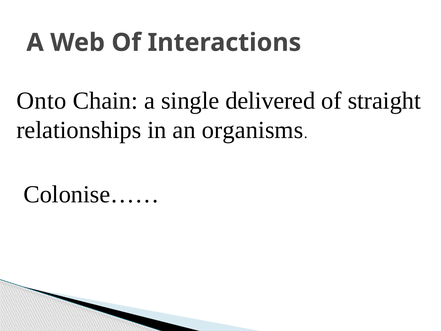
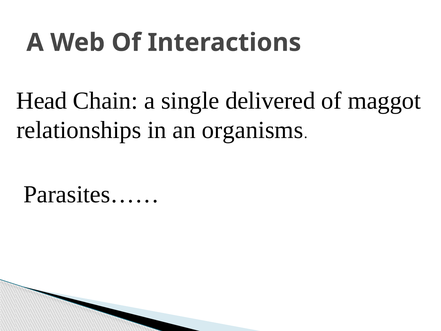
Onto: Onto -> Head (42, 101)
straight: straight -> maggot (384, 101)
Colonise……: Colonise…… -> Parasites…… (91, 194)
